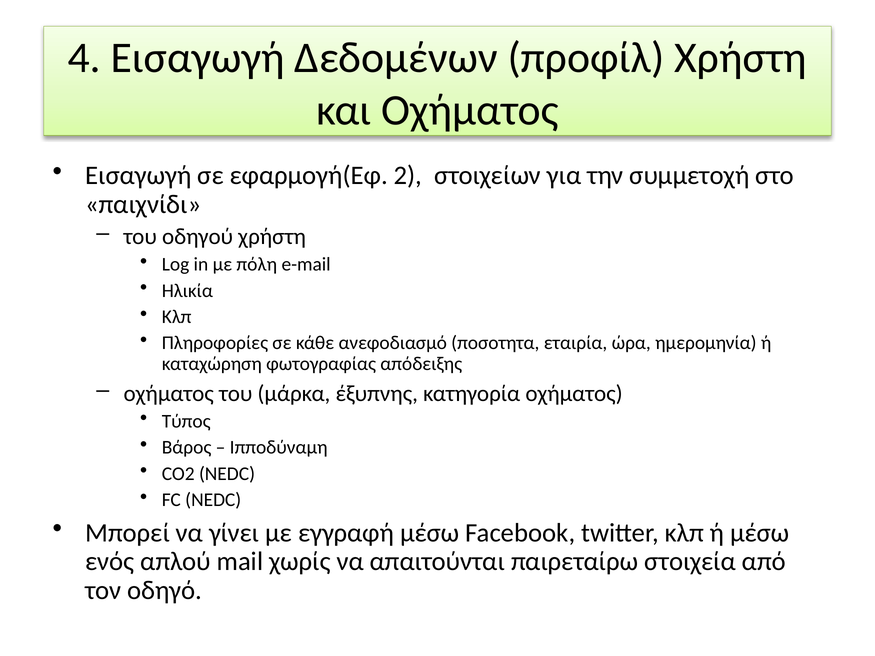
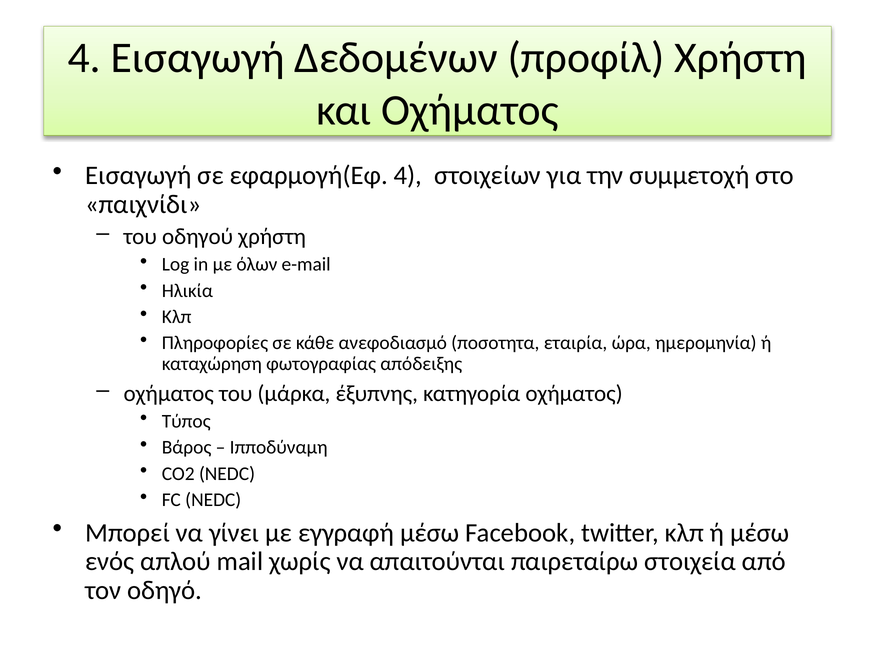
εφαρμογή(Εφ 2: 2 -> 4 (408, 175)
πόλη: πόλη -> όλων (257, 265)
